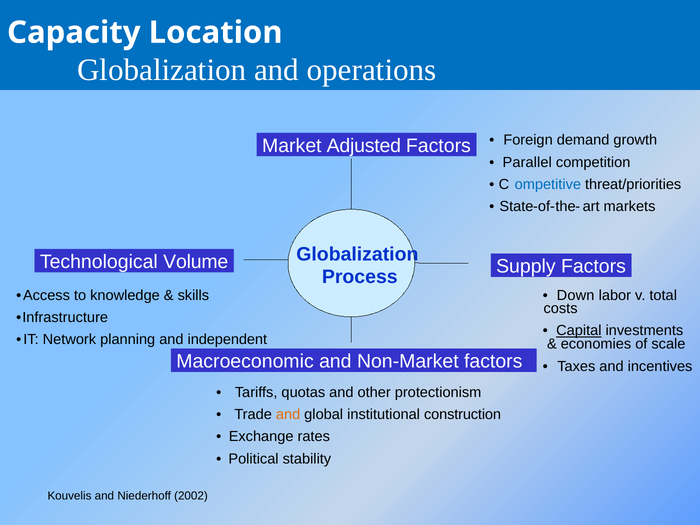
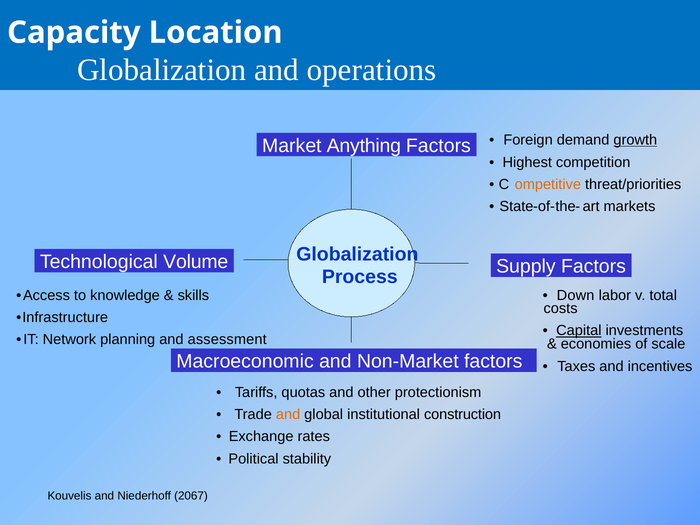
growth underline: none -> present (635, 140)
Adjusted: Adjusted -> Anything (364, 146)
Parallel: Parallel -> Highest (527, 162)
ompetitive colour: blue -> orange (548, 184)
independent: independent -> assessment (227, 339)
2002: 2002 -> 2067 (191, 496)
